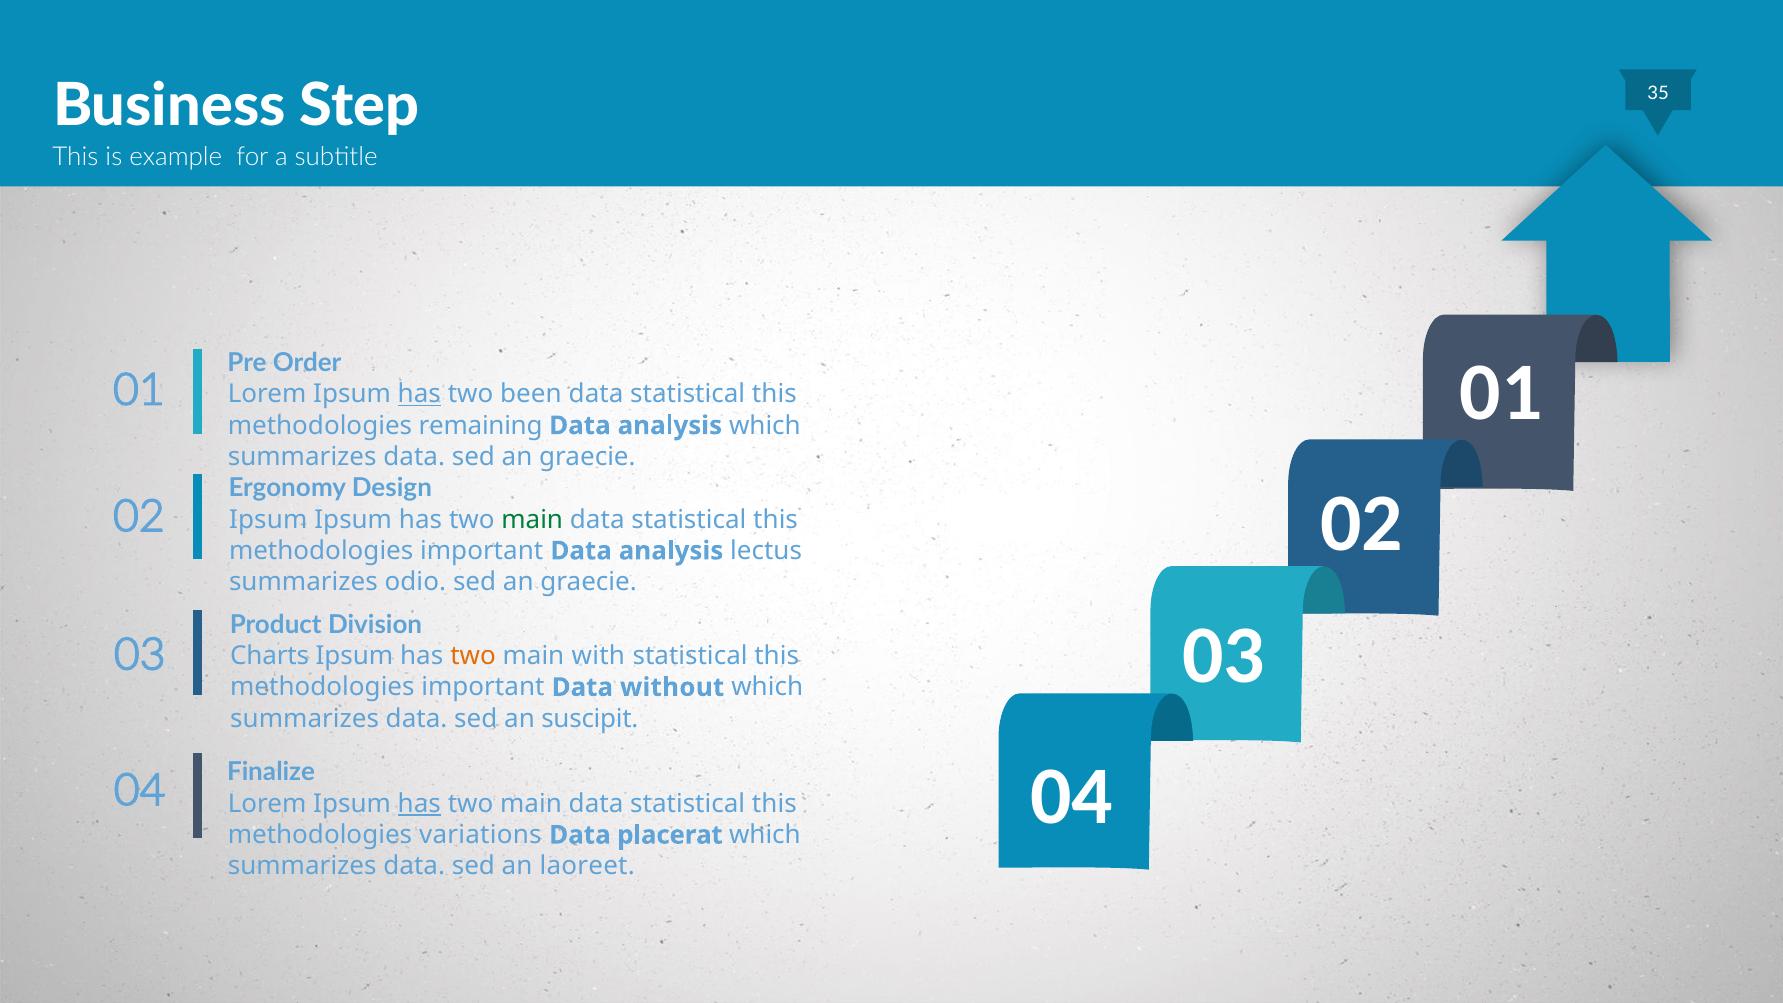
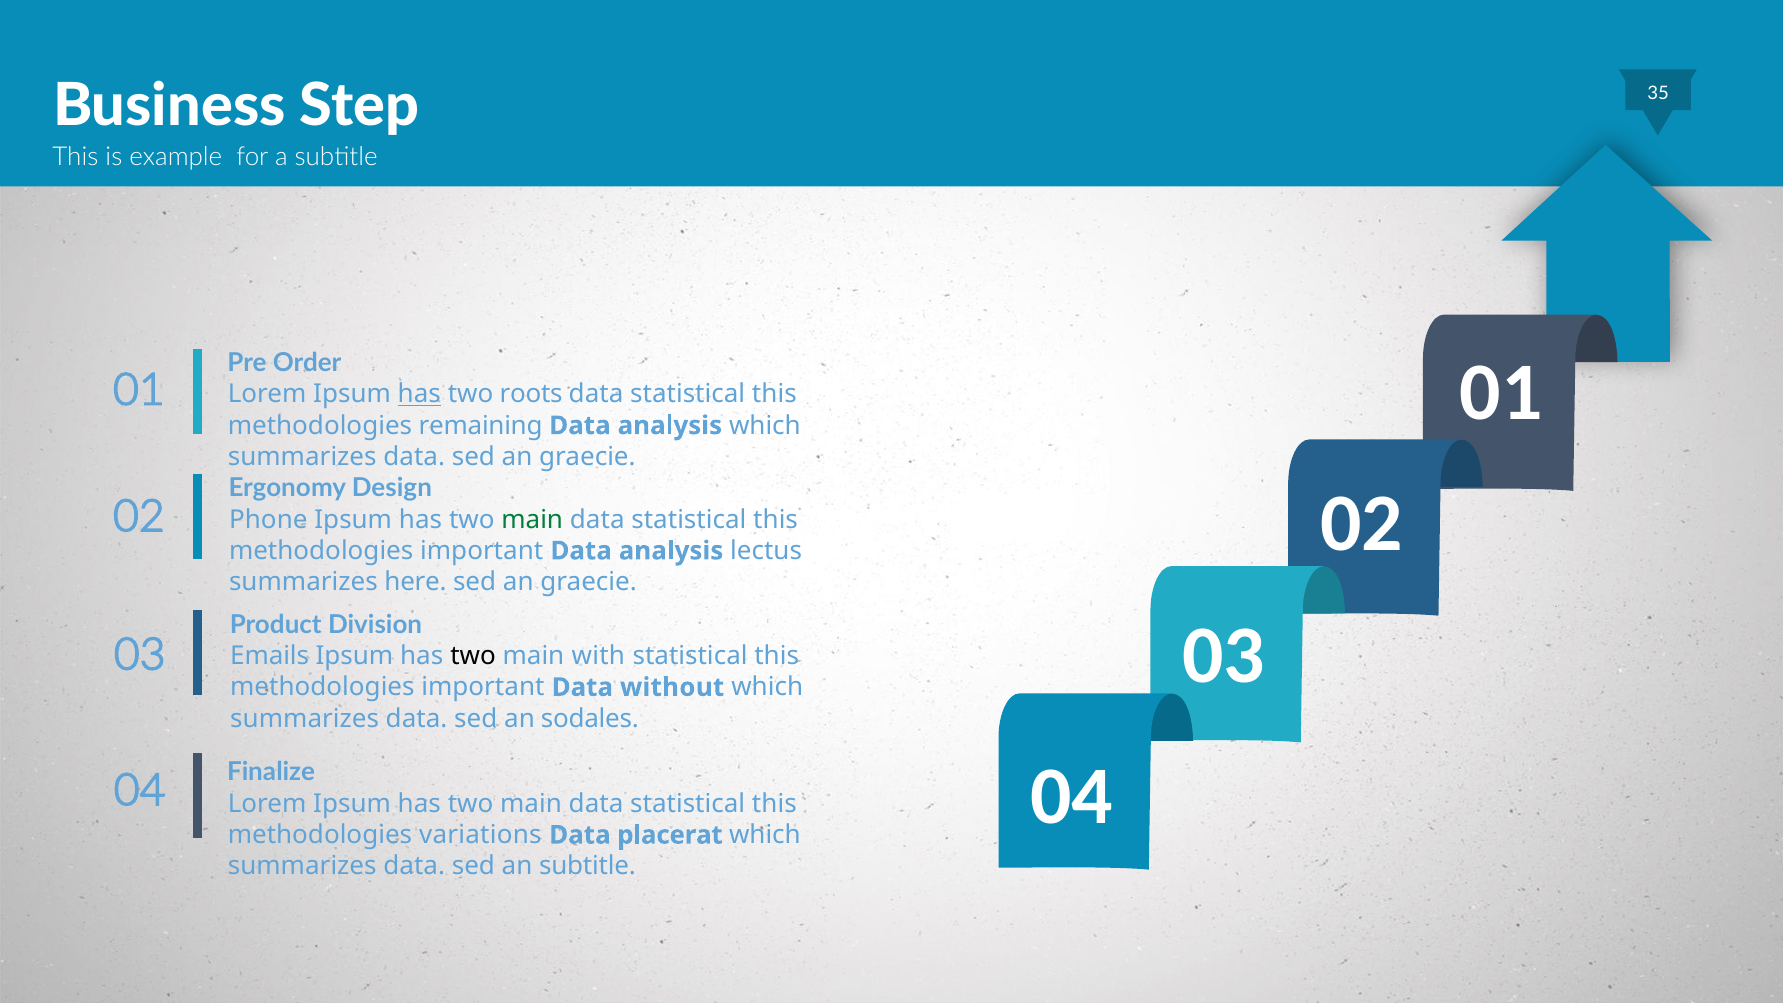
been: been -> roots (531, 394)
Ipsum: Ipsum -> Phone (268, 520)
odio: odio -> here (416, 582)
Charts: Charts -> Emails (270, 656)
two colour: orange -> black (473, 656)
suscipit: suscipit -> sodales (590, 718)
has underline: present -> none (419, 804)
an laoreet: laoreet -> subtitle (587, 866)
